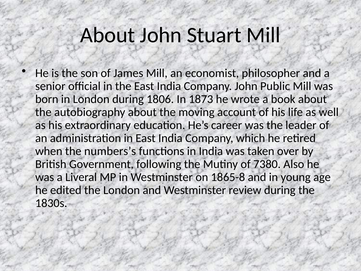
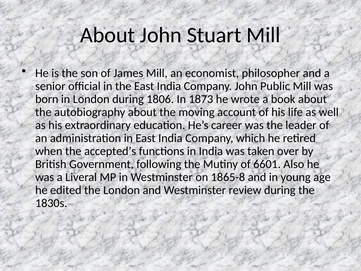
numbers’s: numbers’s -> accepted’s (110, 151)
7380: 7380 -> 6601 (267, 164)
